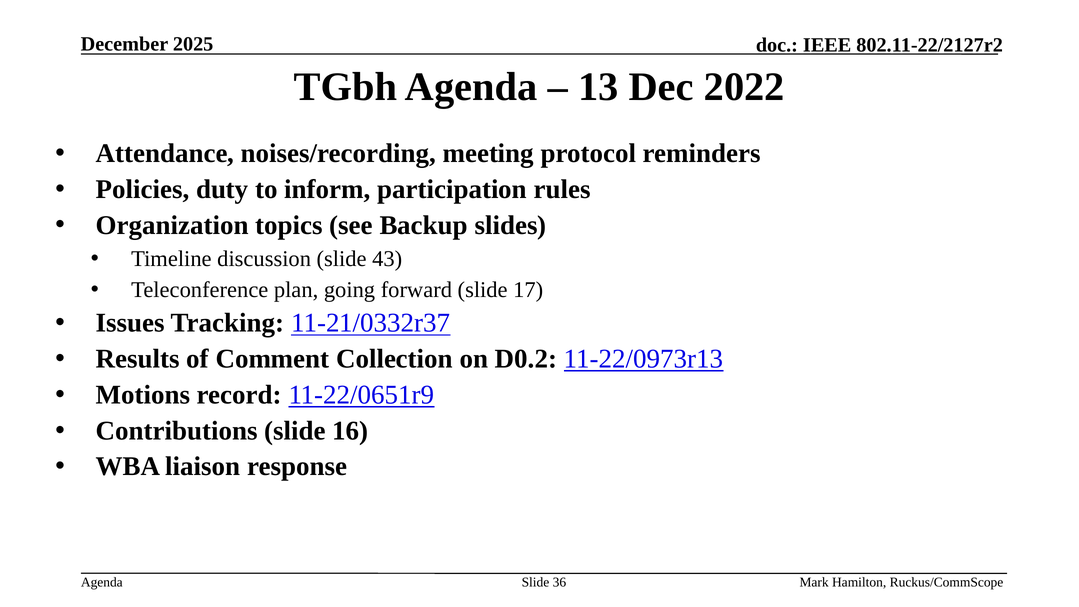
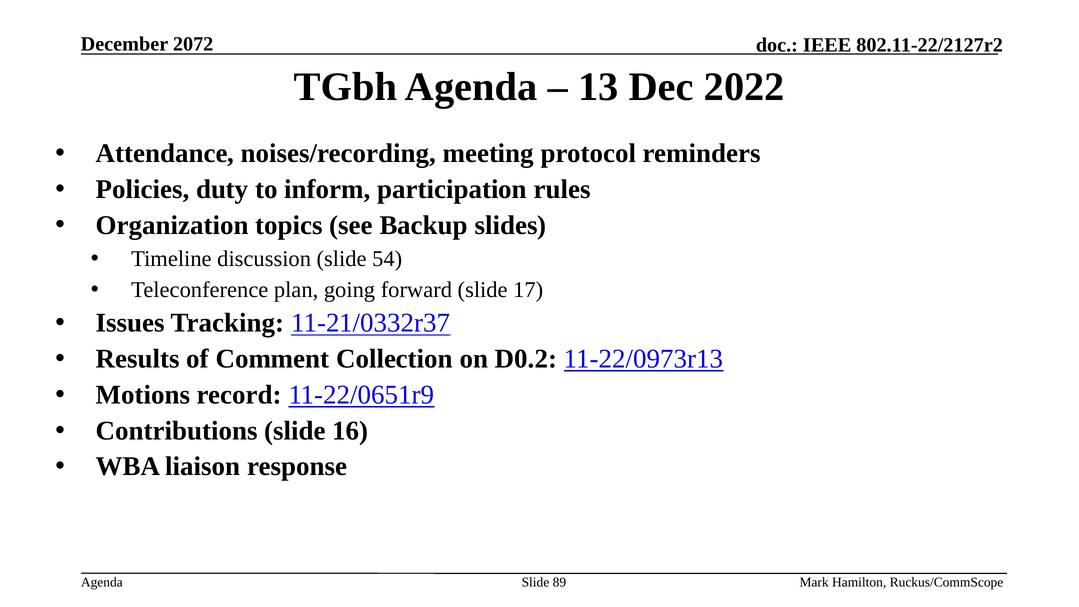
2025: 2025 -> 2072 (193, 44)
43: 43 -> 54 (387, 259)
36: 36 -> 89 (559, 582)
